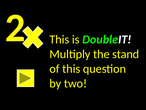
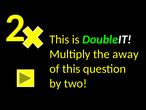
stand: stand -> away (126, 54)
